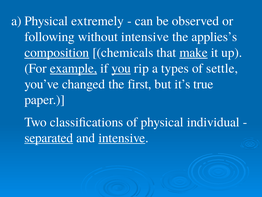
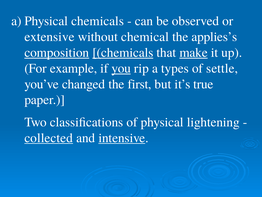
extremely: extremely -> chemicals (98, 21)
following: following -> extensive (49, 37)
without intensive: intensive -> chemical (145, 37)
chemicals underline: none -> present (123, 52)
example underline: present -> none (74, 68)
individual: individual -> lightening (213, 122)
separated: separated -> collected (49, 138)
